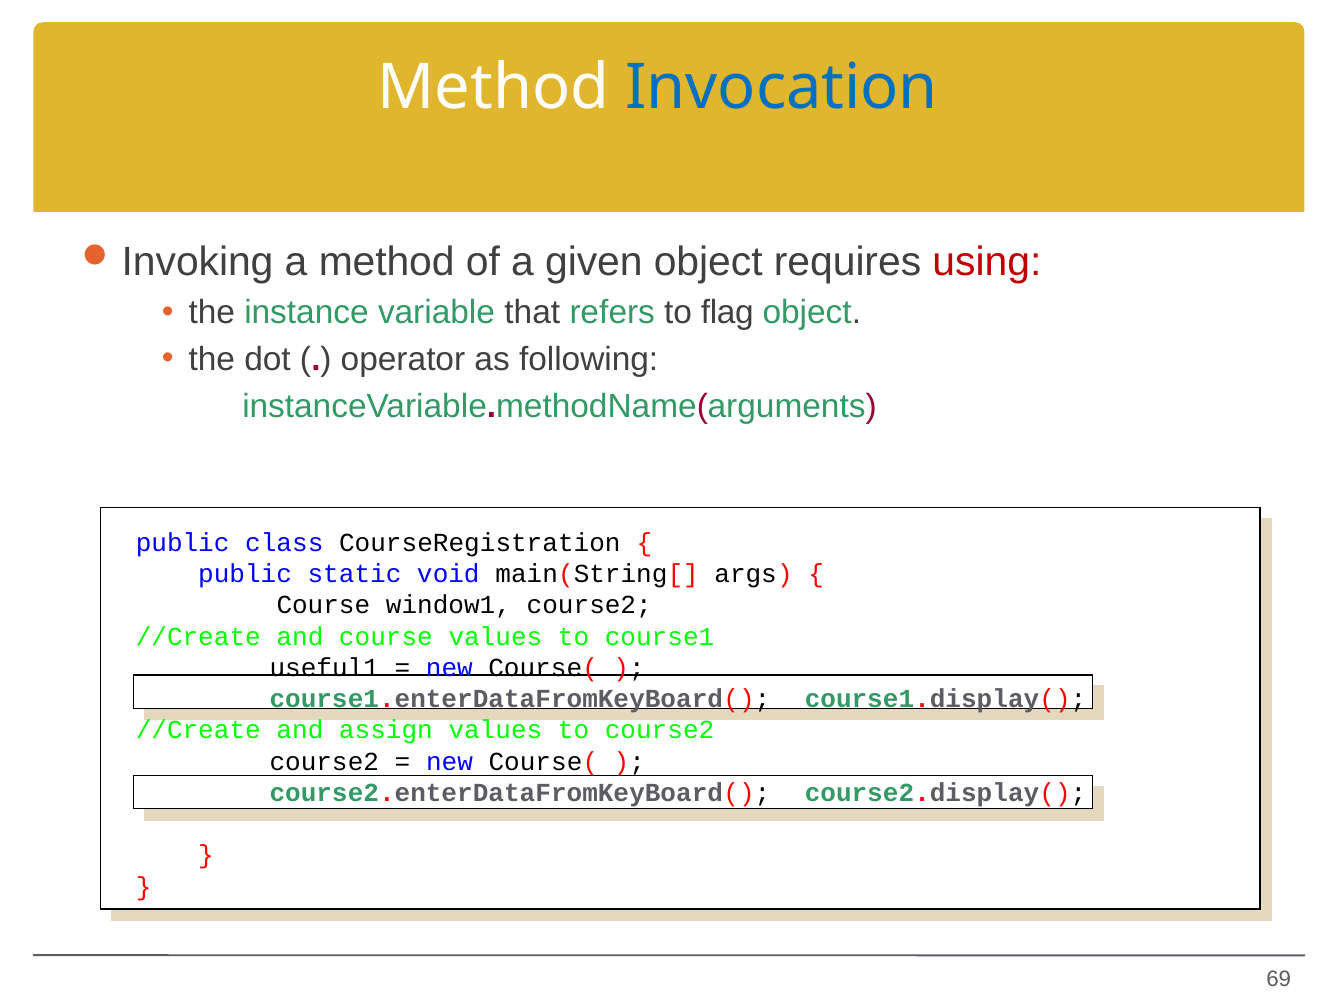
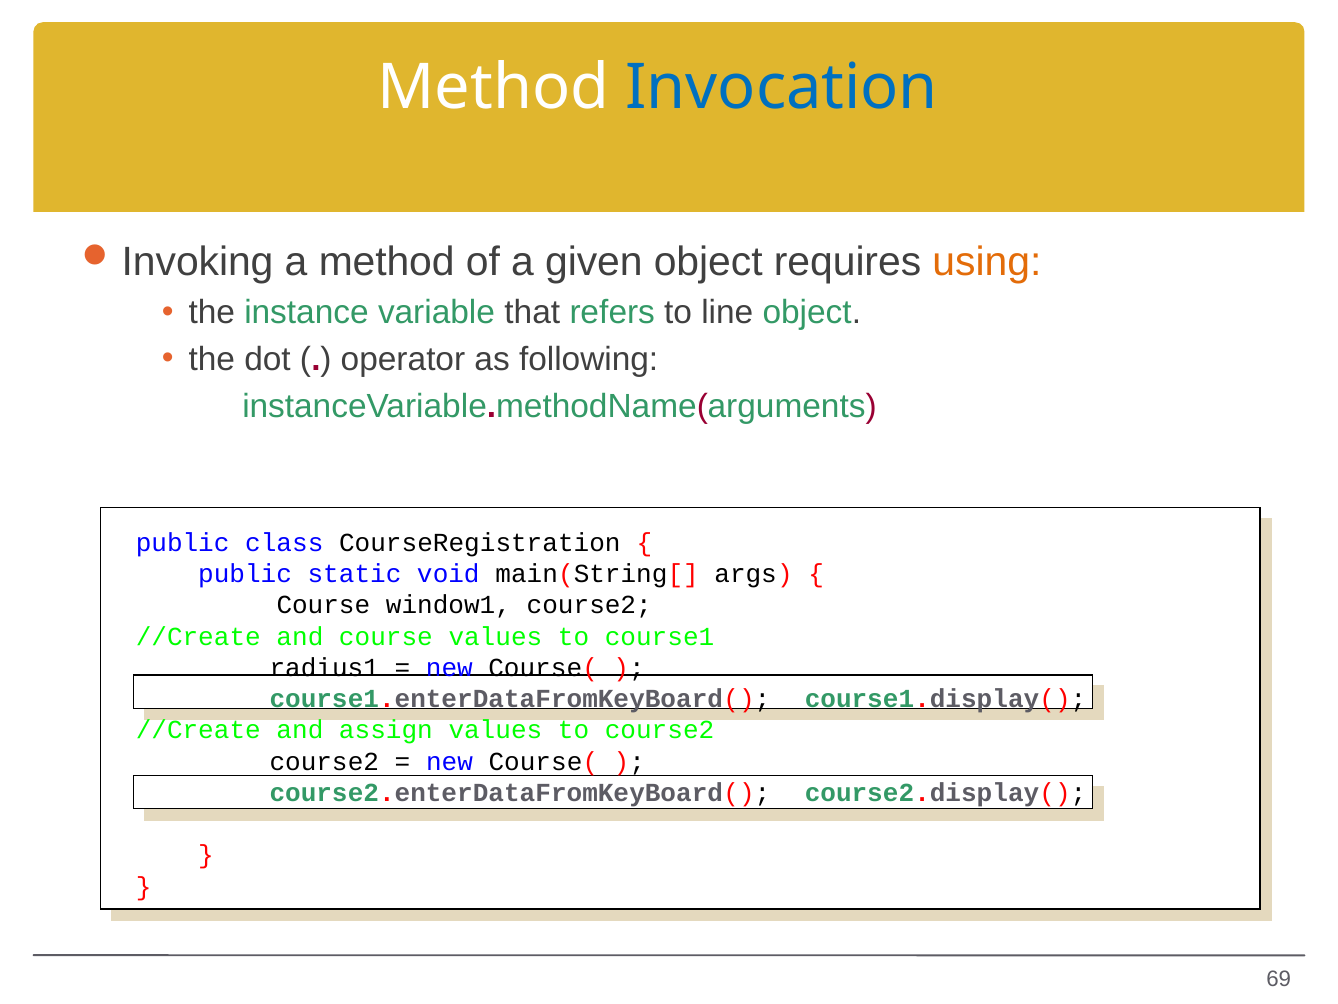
using colour: red -> orange (987, 262)
flag: flag -> line (727, 313)
useful1: useful1 -> radius1 (324, 667)
